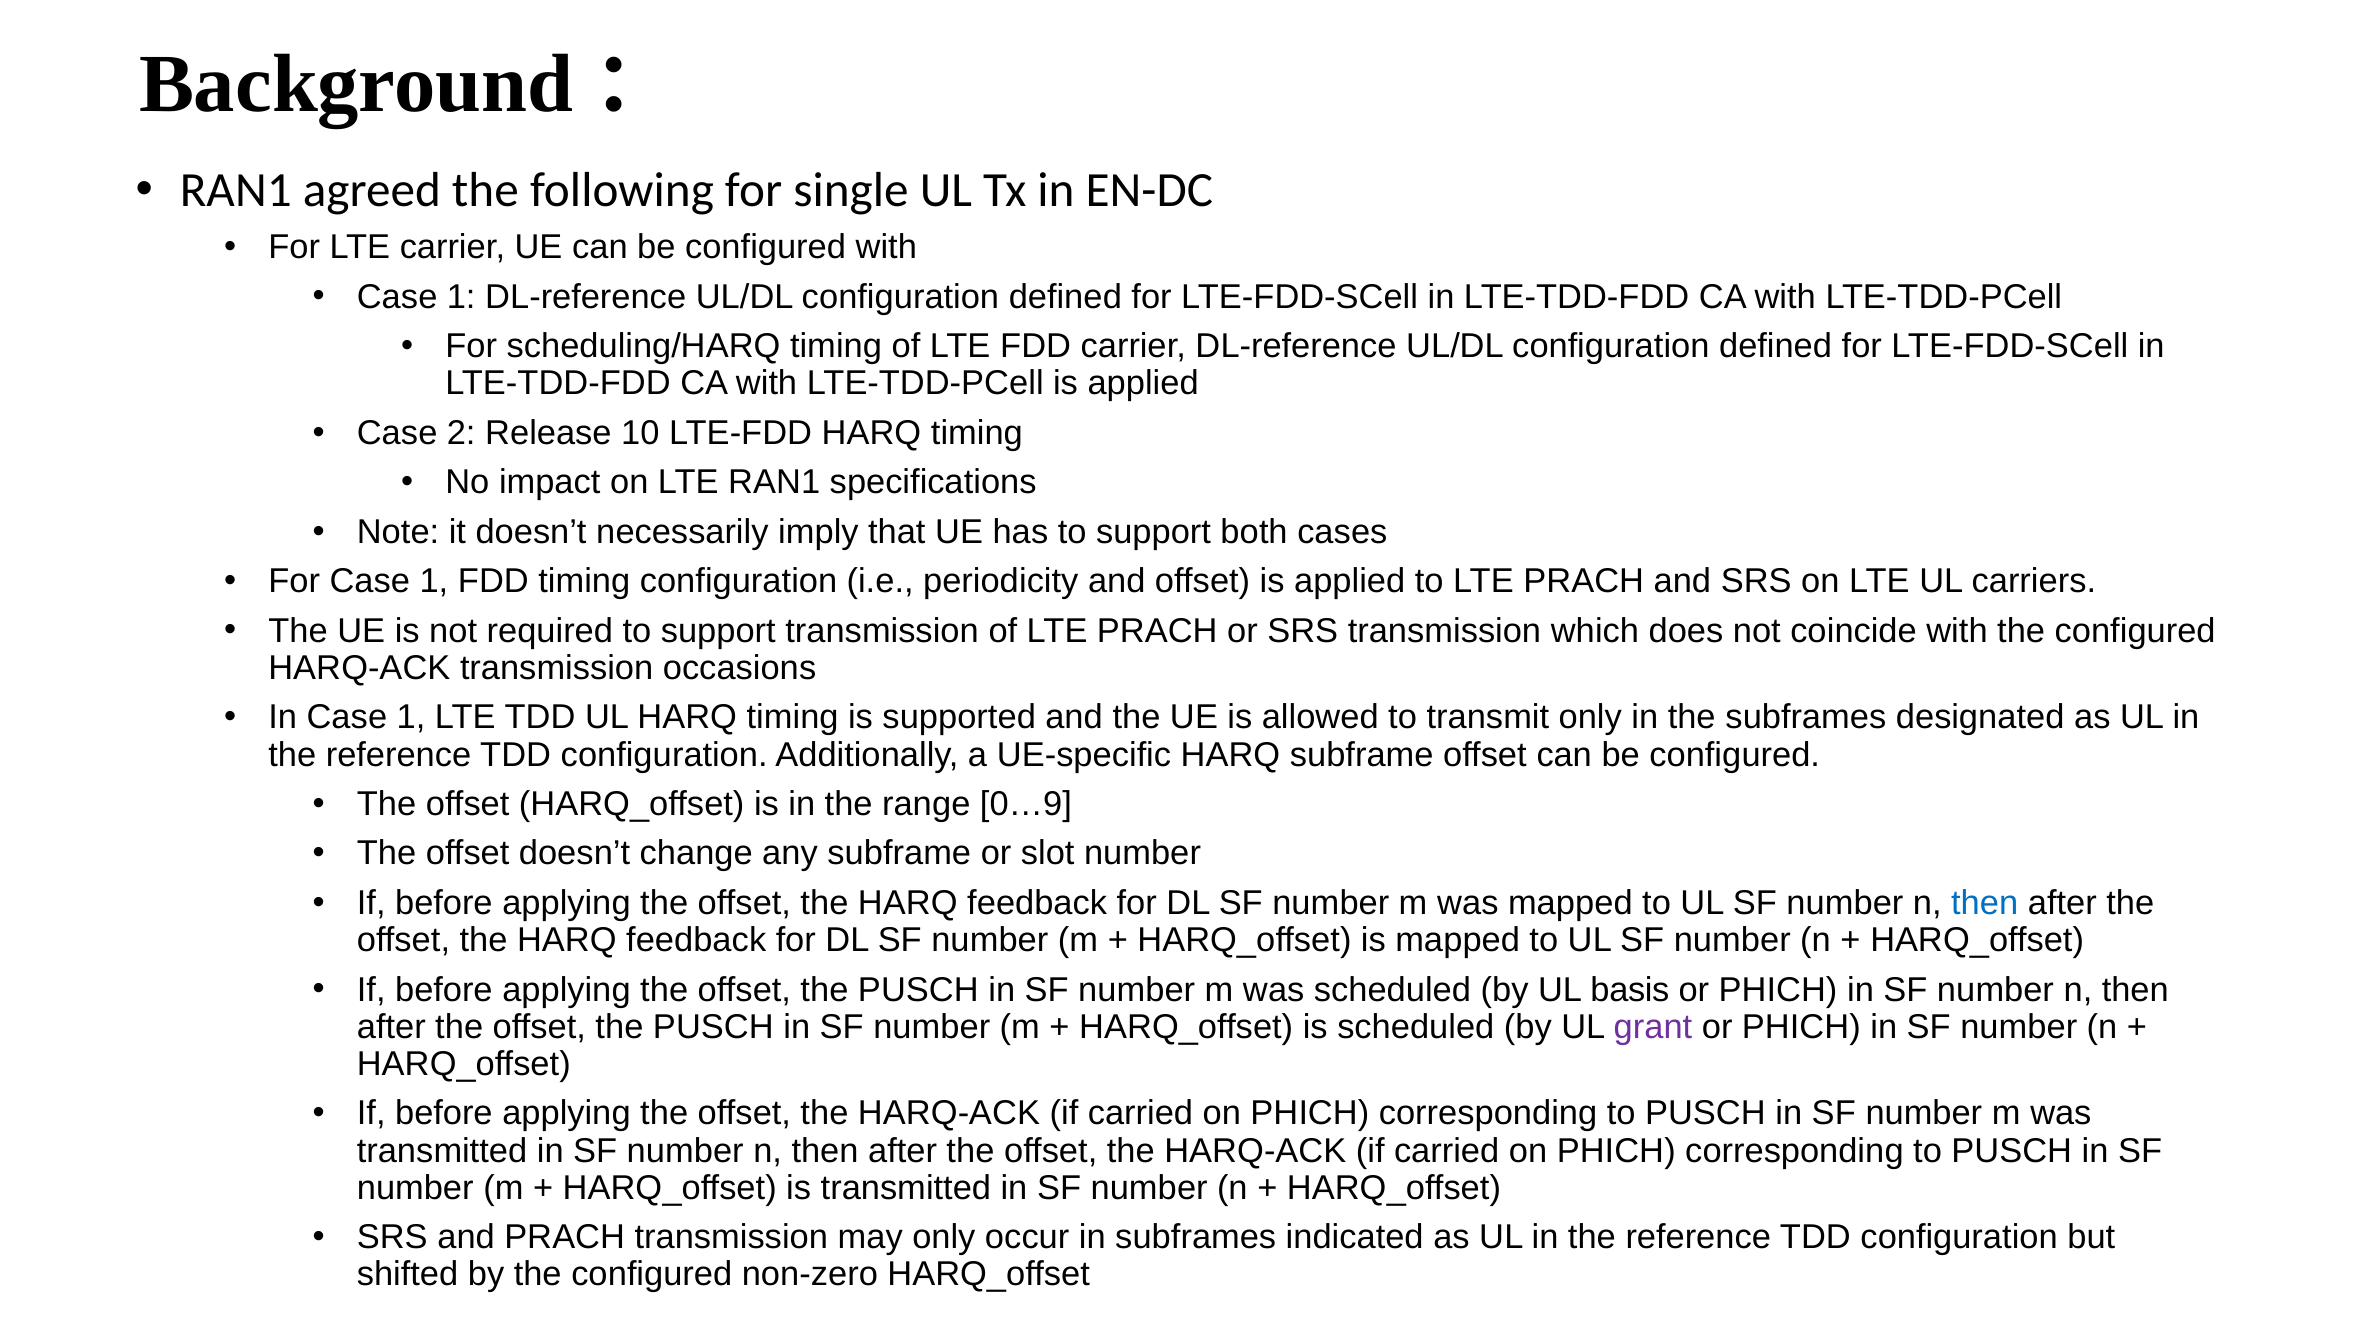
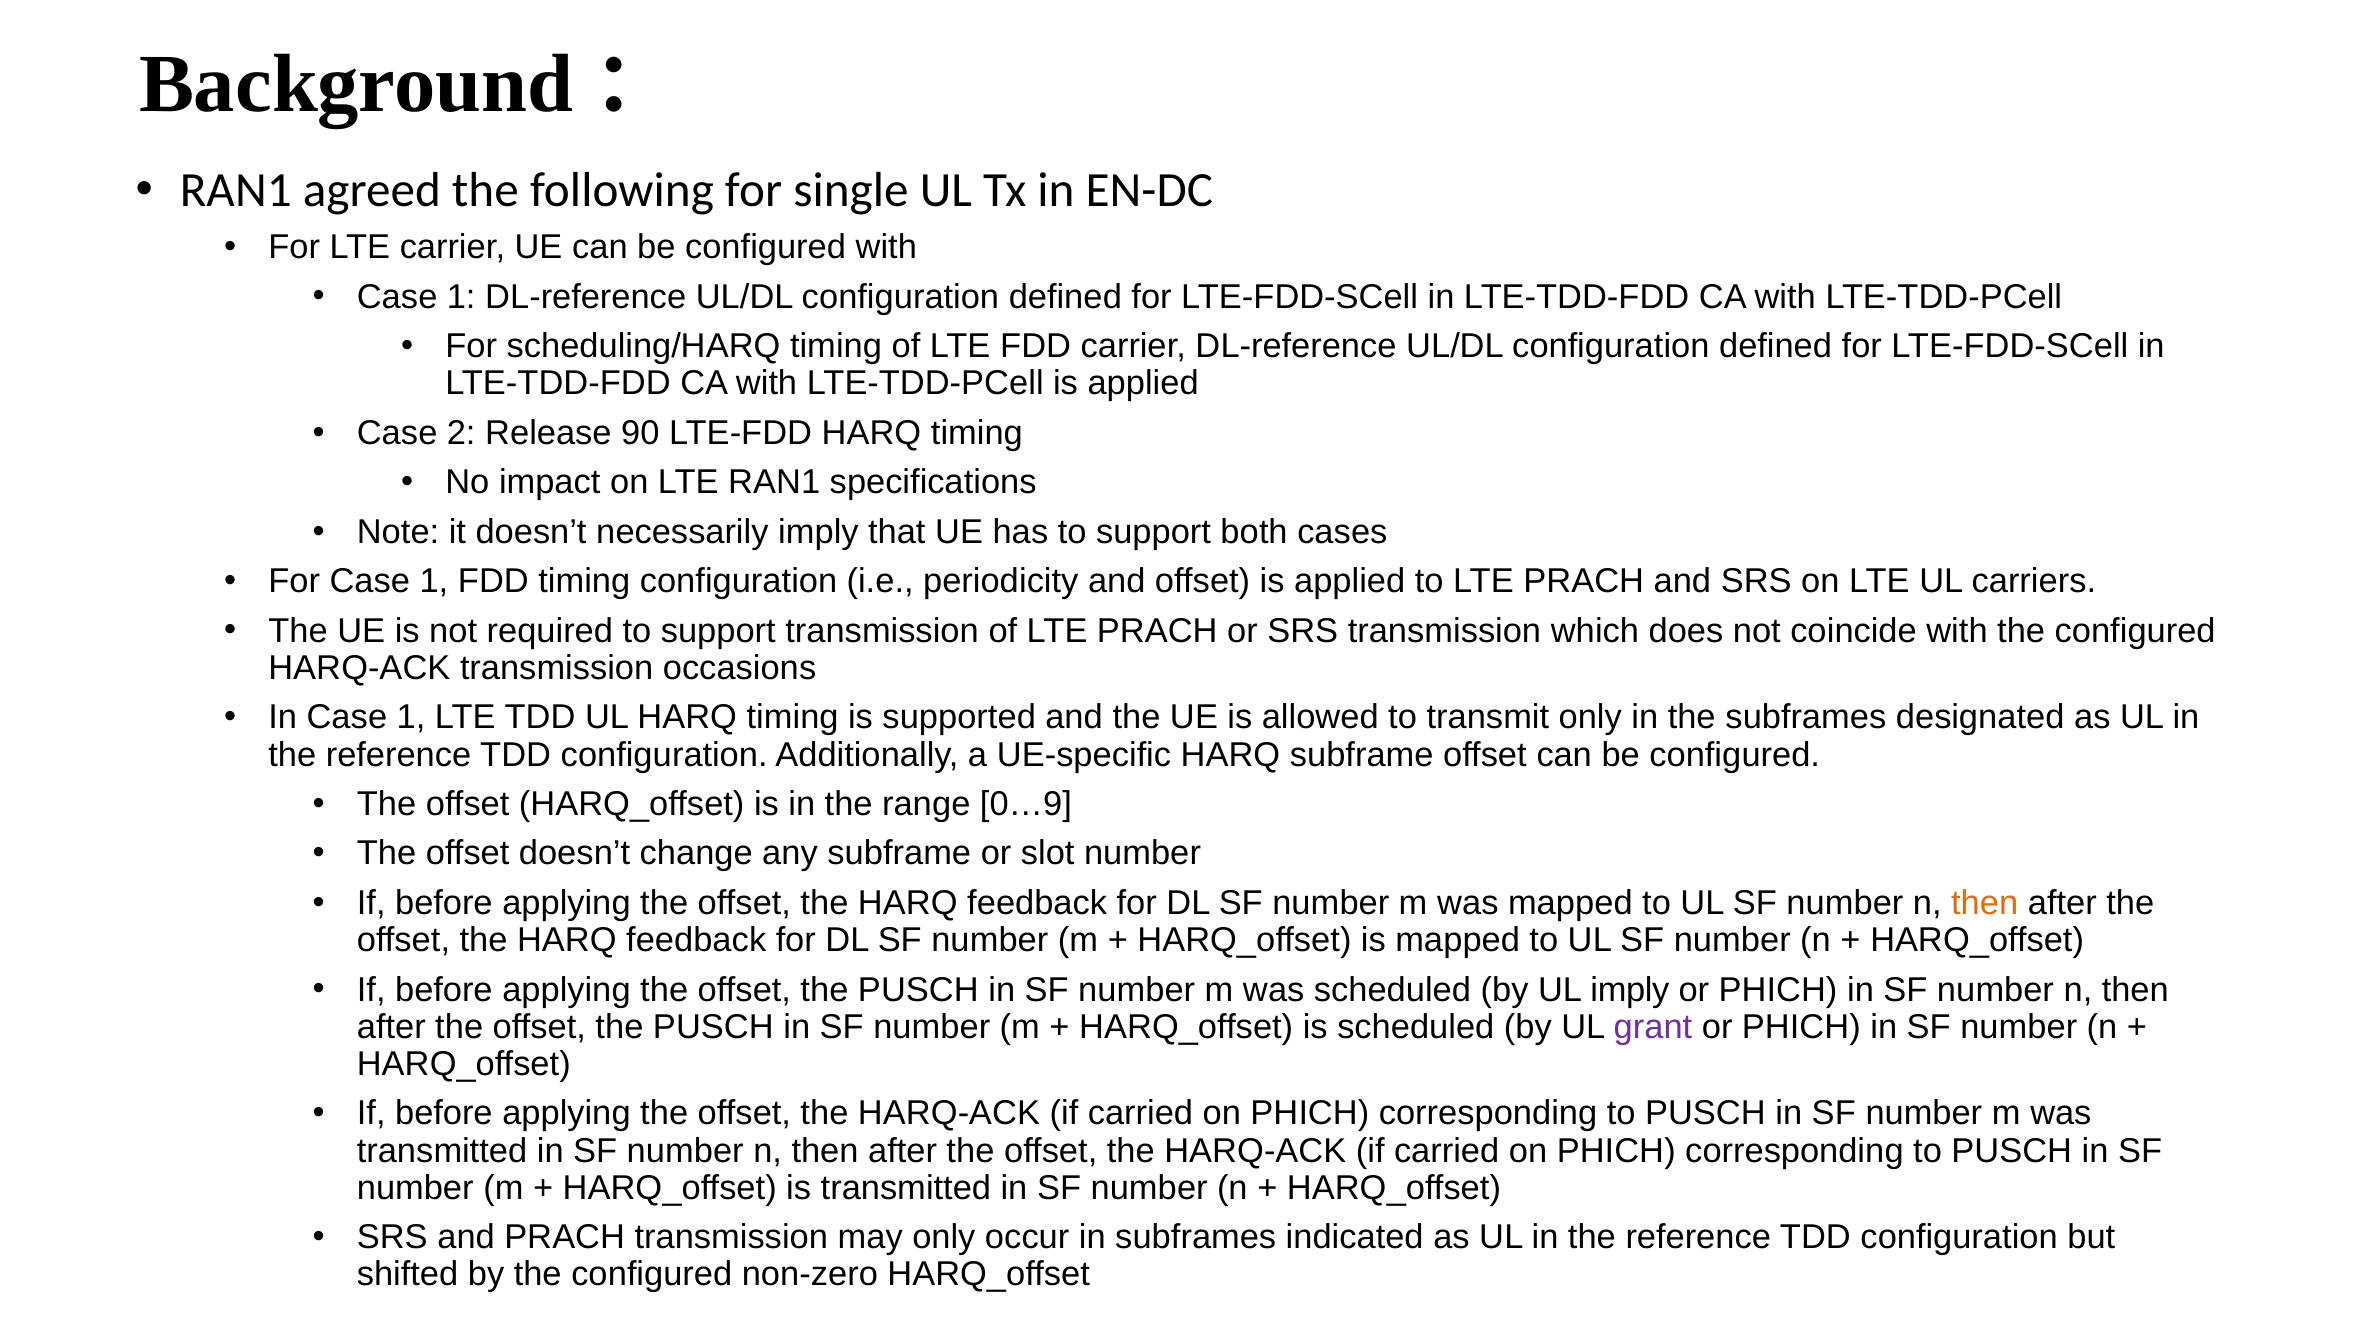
10: 10 -> 90 (640, 433)
then colour: blue -> orange (1985, 903)
UL basis: basis -> imply (1630, 990)
